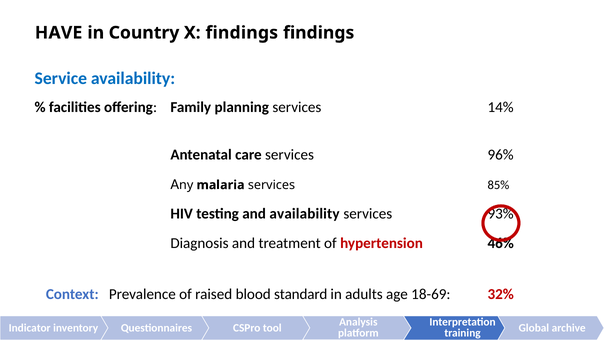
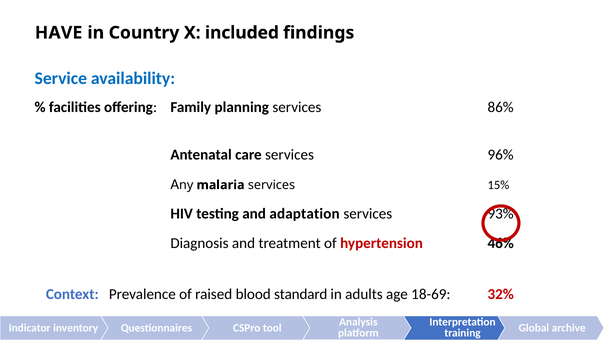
X findings: findings -> included (242, 33)
14%: 14% -> 86% (501, 107)
85%: 85% -> 15% (498, 185)
and availability: availability -> adaptation (305, 213)
